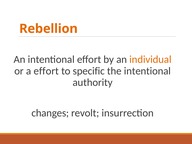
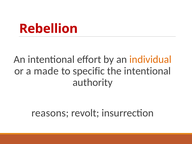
Rebellion colour: orange -> red (48, 29)
a effort: effort -> made (46, 71)
changes: changes -> reasons (50, 113)
